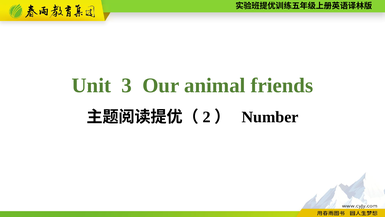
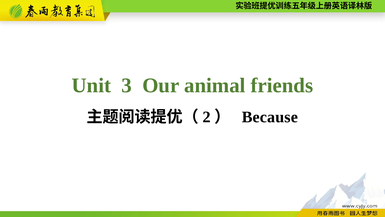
Number: Number -> Because (270, 117)
